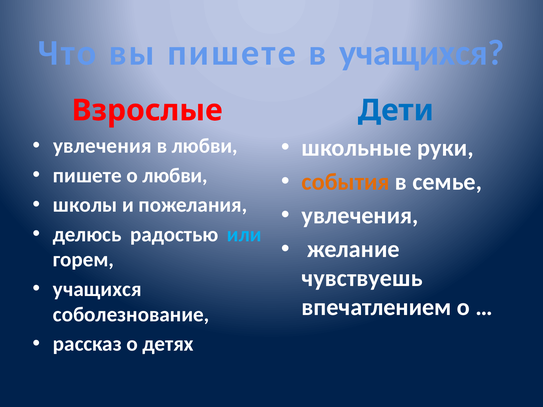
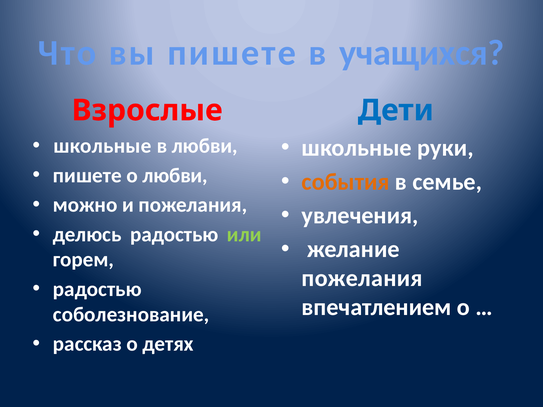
увлечения: увлечения -> школьные (102, 146)
школы: школы -> можно (85, 205)
или colour: light blue -> light green (244, 235)
чувствуешь: чувствуешь -> пожелания (362, 279)
учащихся: учащихся -> радостью (97, 289)
